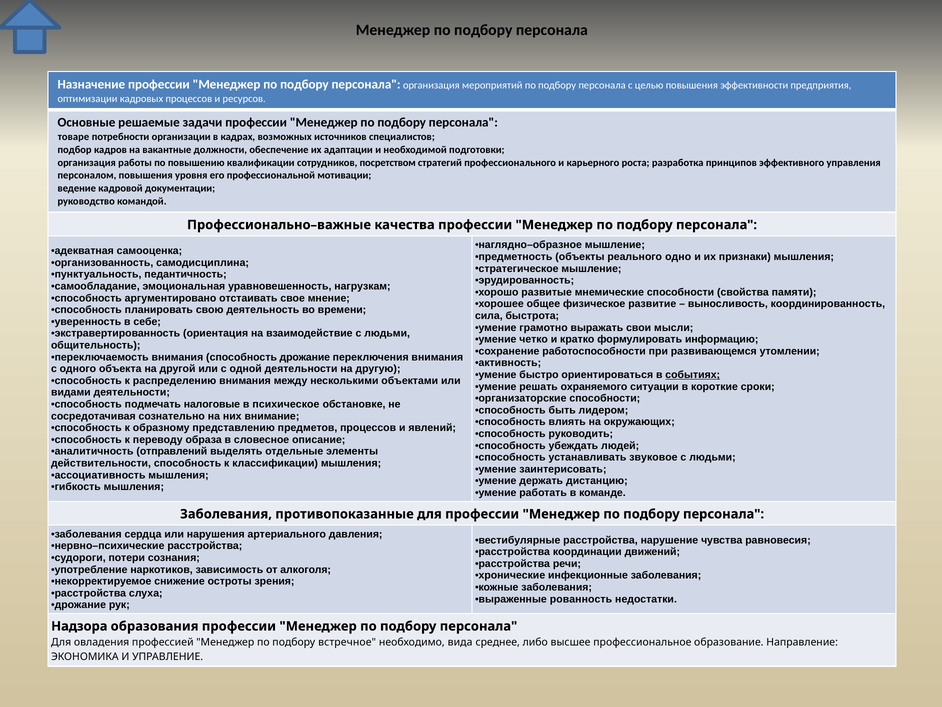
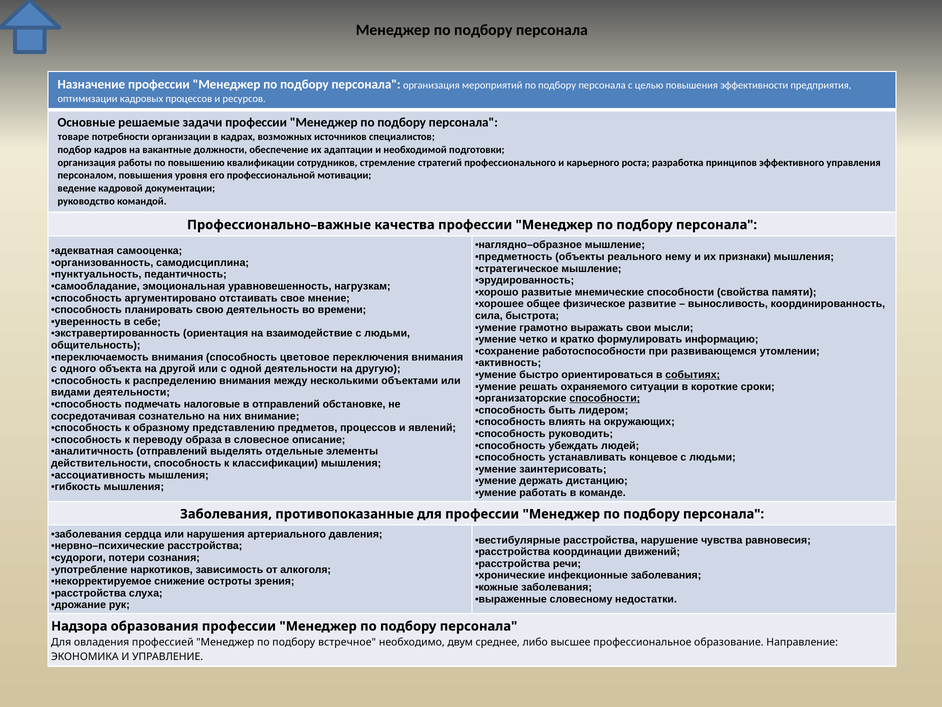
посретством: посретством -> стремление (388, 162)
одно: одно -> нему (678, 257)
способность дрожание: дрожание -> цветовое (305, 357)
способности underline: none -> present (605, 398)
в психическое: психическое -> отправлений (286, 404)
звуковое: звуковое -> концевое (654, 457)
рованность: рованность -> словесному (581, 599)
вида: вида -> двум (460, 642)
